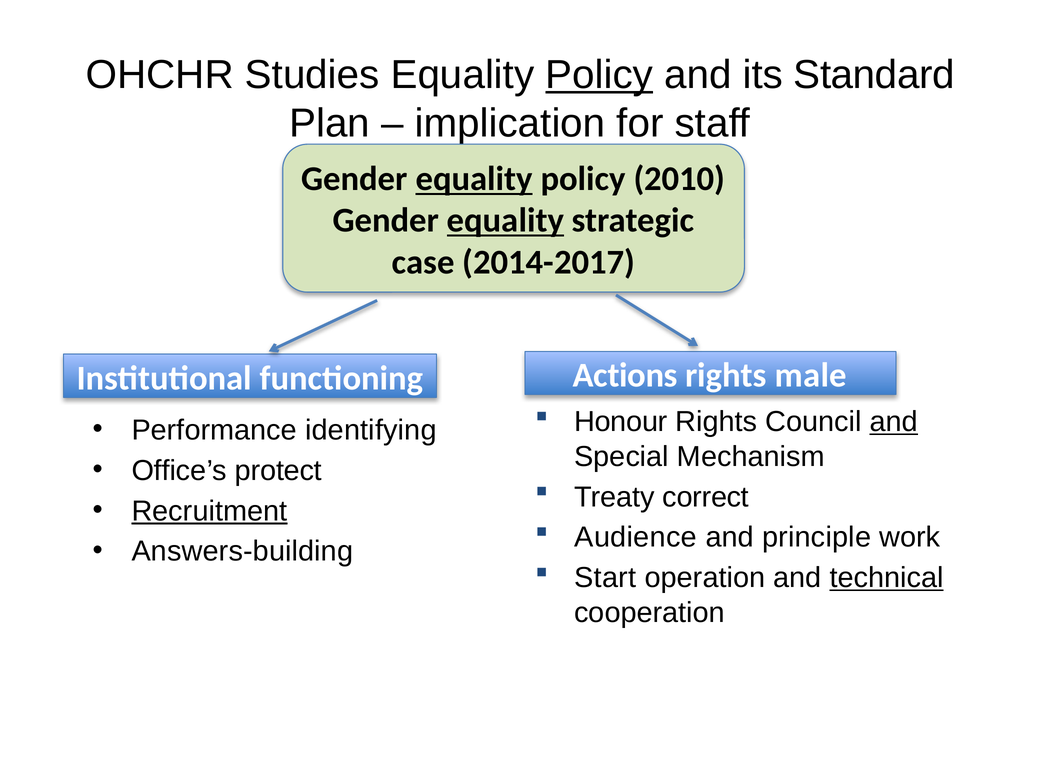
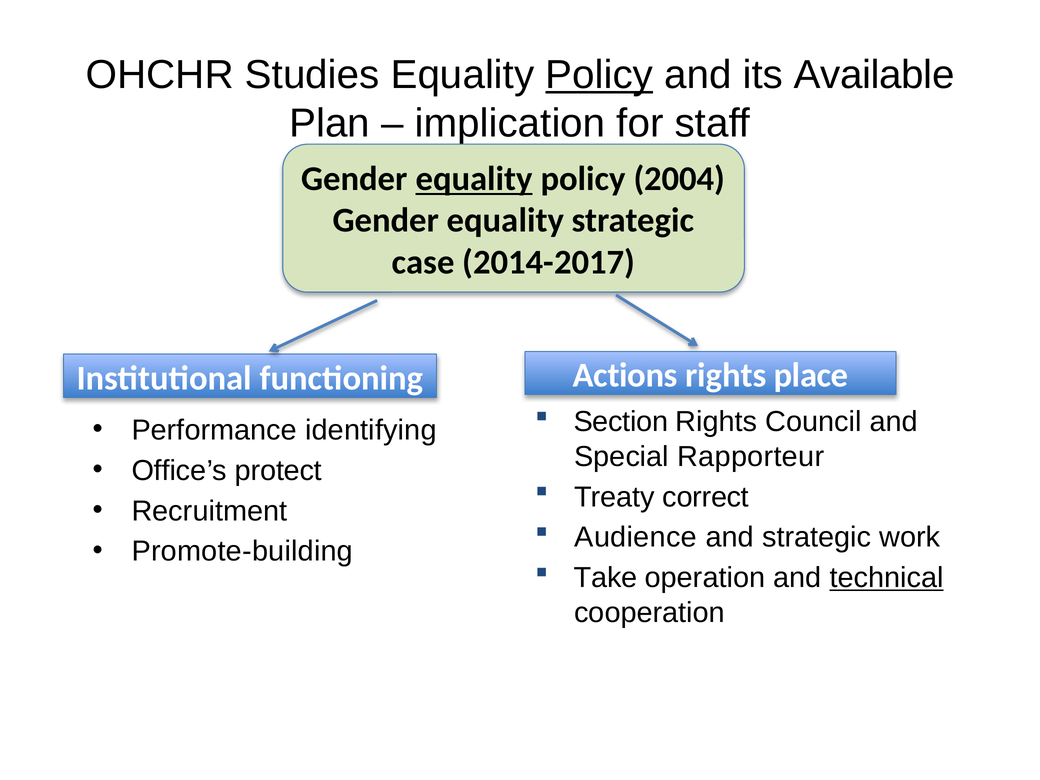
Standard: Standard -> Available (874, 75)
2010: 2010 -> 2004 (679, 179)
equality underline: present -> none (505, 221)
male: male -> place (811, 375)
Honour: Honour -> Section (621, 422)
and underline: present -> none (894, 422)
Mechanism: Mechanism -> Rapporteur (751, 457)
Recruitment underline: present -> none (209, 511)
and principle: principle -> strategic (817, 537)
Answers-building: Answers-building -> Promote-building (242, 551)
Start: Start -> Take (606, 578)
